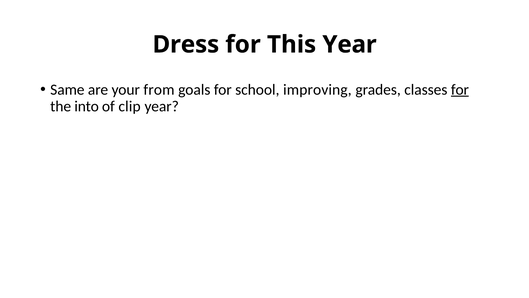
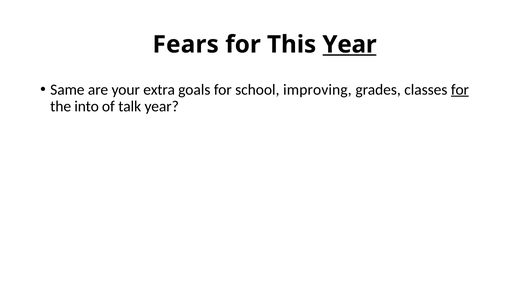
Dress: Dress -> Fears (186, 44)
Year underline: none -> present (350, 44)
from: from -> extra (159, 89)
clip: clip -> talk (130, 106)
